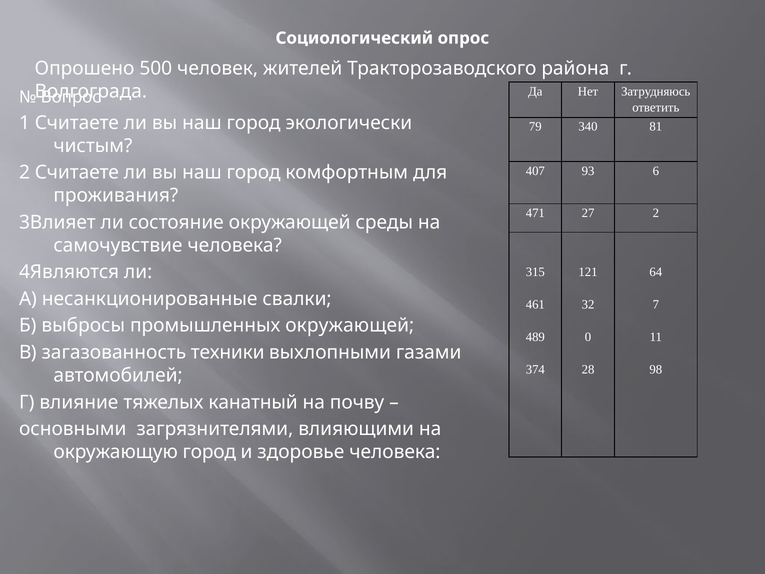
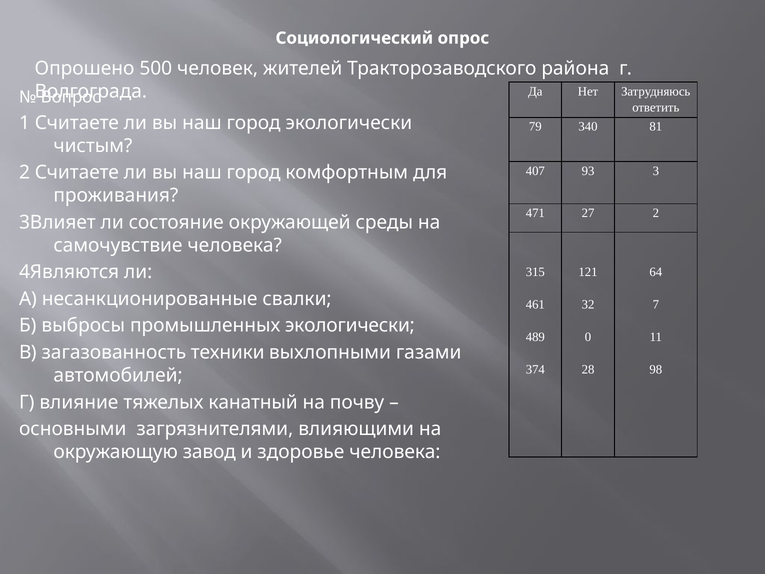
6: 6 -> 3 (656, 171)
промышленных окружающей: окружающей -> экологически (350, 326)
окружающую город: город -> завод (209, 452)
